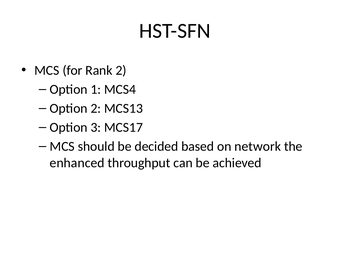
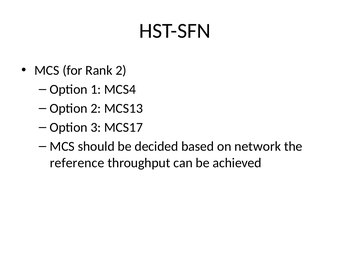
enhanced: enhanced -> reference (77, 163)
